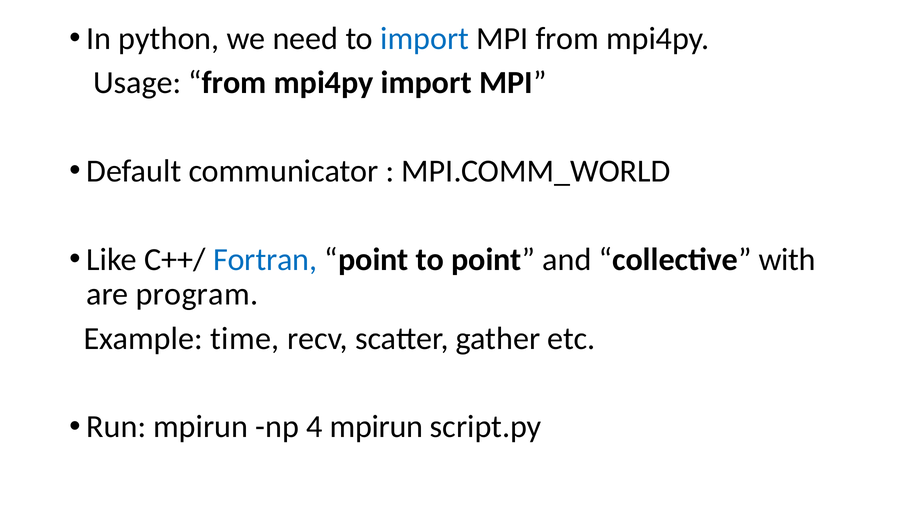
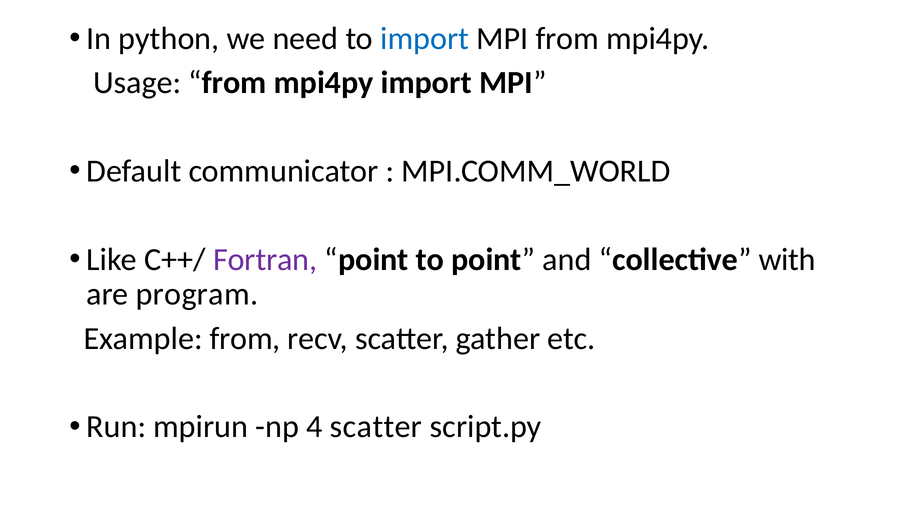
Fortran colour: blue -> purple (265, 260)
Example time: time -> from (245, 339)
4 mpirun: mpirun -> scatter (376, 427)
